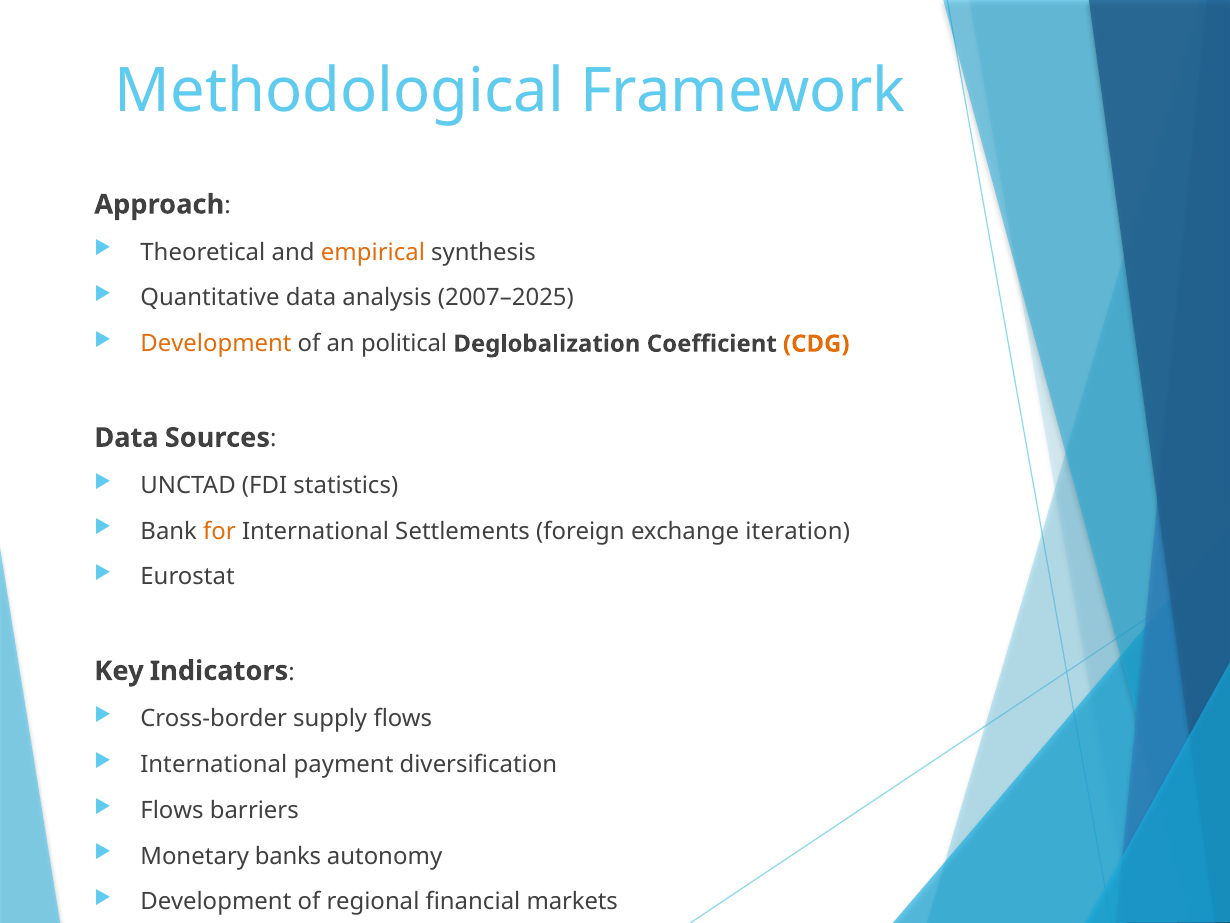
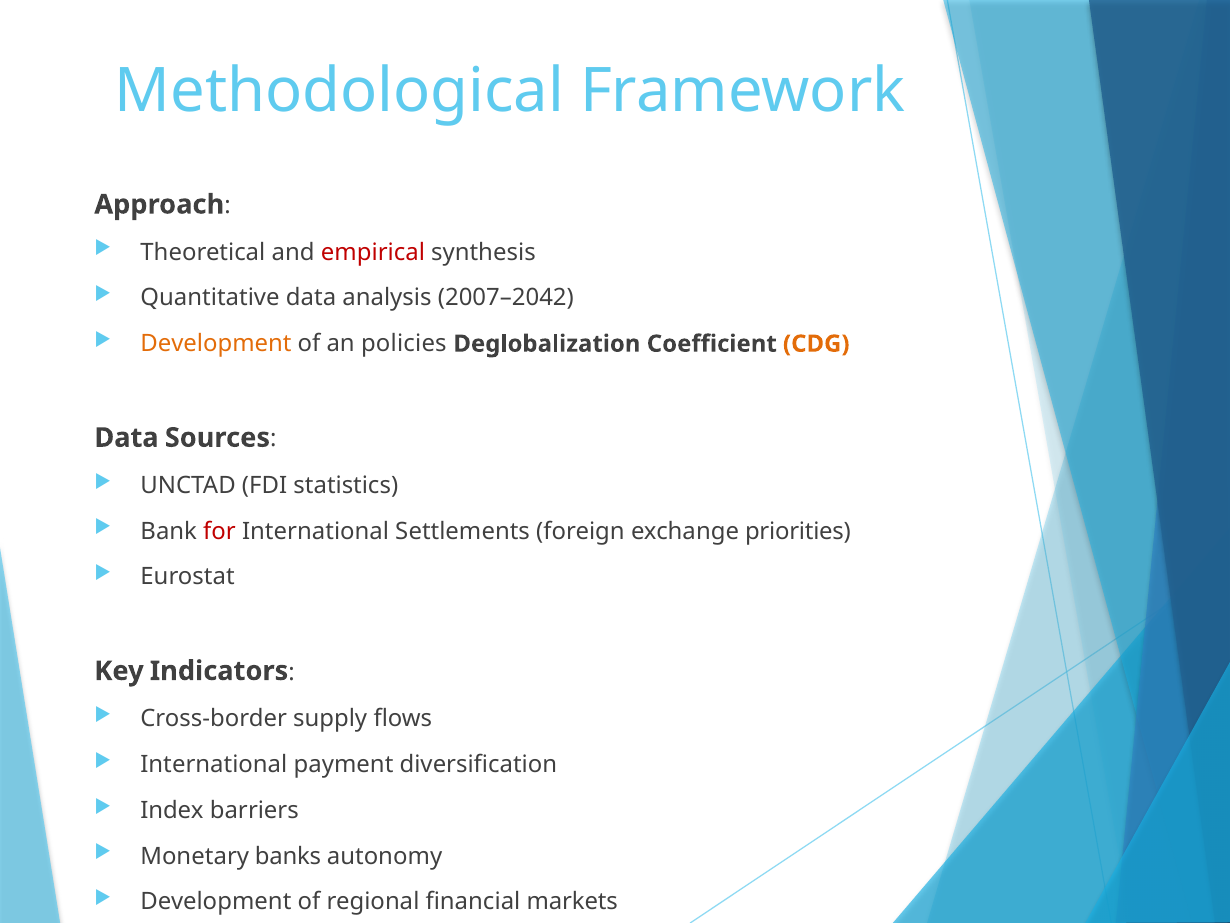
empirical colour: orange -> red (373, 252)
2007–2025: 2007–2025 -> 2007–2042 (506, 298)
political: political -> policies (404, 344)
for colour: orange -> red (219, 531)
iteration: iteration -> priorities (798, 531)
Flows: Flows -> Index (172, 810)
